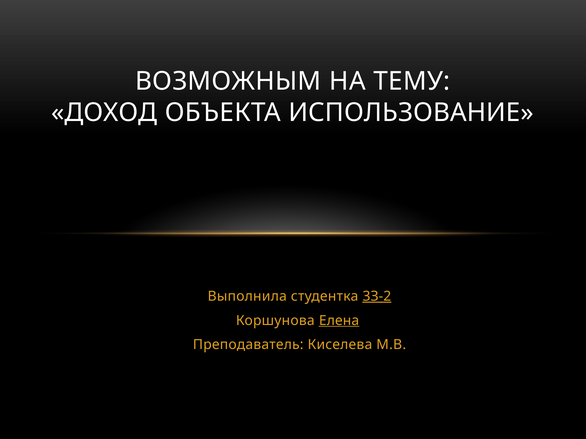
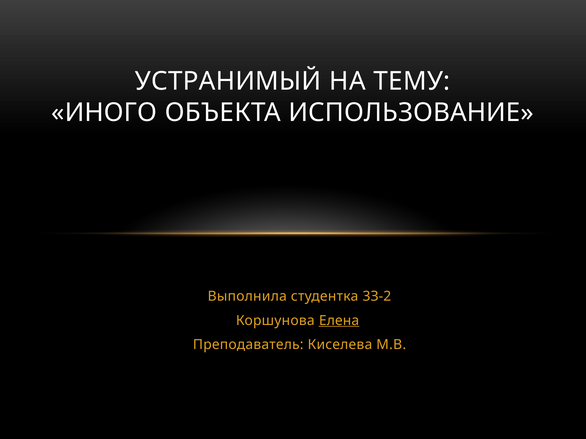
ВОЗМОЖНЫМ: ВОЗМОЖНЫМ -> УСТРАНИМЫЙ (228, 81)
ДОХОД: ДОХОД -> ИНОГО (104, 113)
3З-2 underline: present -> none (377, 297)
